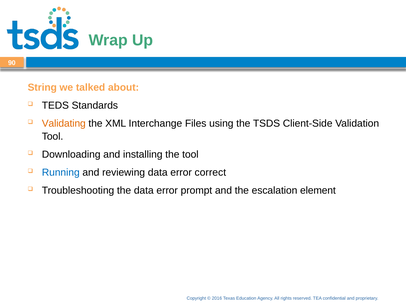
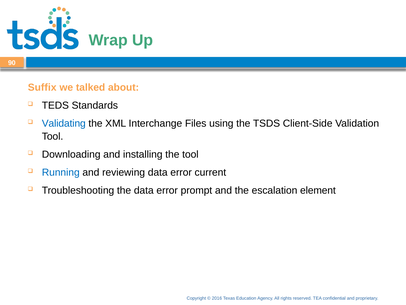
String: String -> Suffix (42, 87)
Validating colour: orange -> blue (64, 123)
correct: correct -> current (210, 172)
